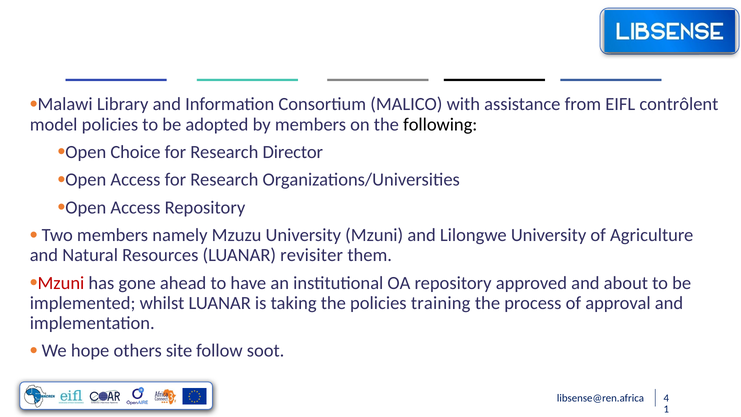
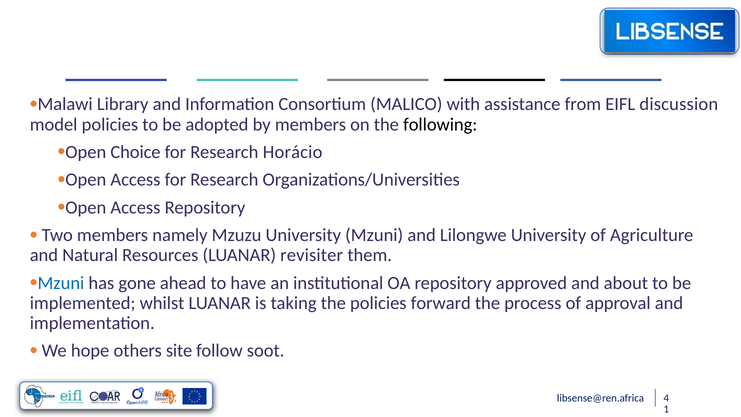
contrôlent: contrôlent -> discussion (679, 104)
Director: Director -> Horácio (293, 152)
Mzuni colour: red -> blue (61, 283)
training: training -> forward (441, 303)
